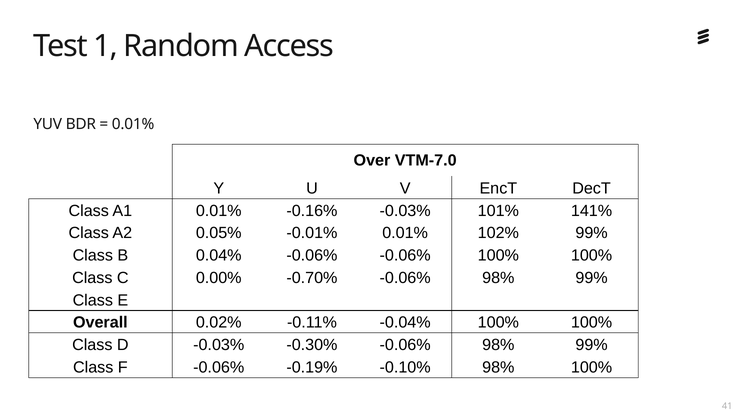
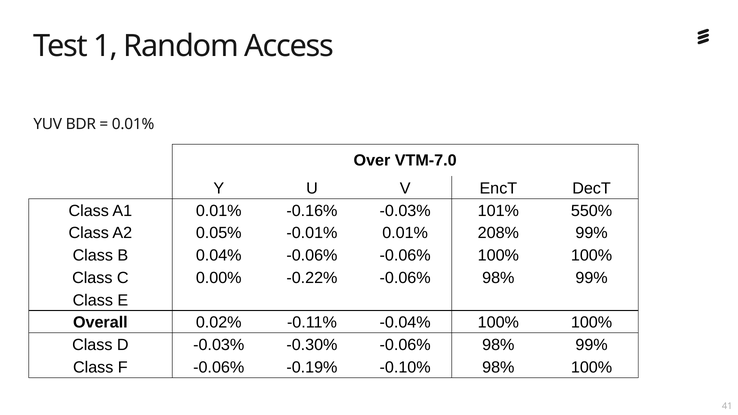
141%: 141% -> 550% (592, 211)
102%: 102% -> 208% (498, 233)
-0.70%: -0.70% -> -0.22% (312, 278)
